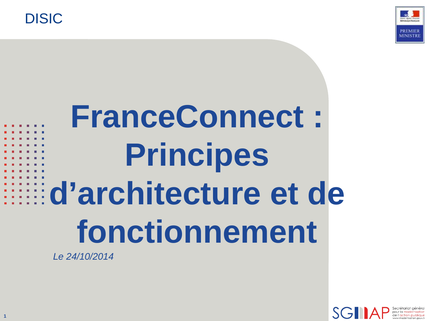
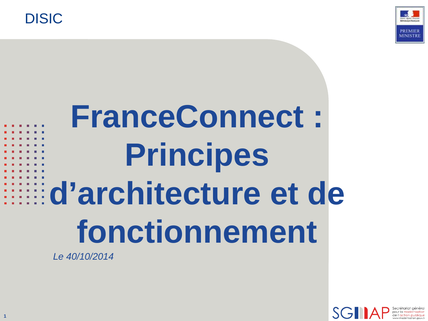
24/10/2014: 24/10/2014 -> 40/10/2014 (90, 257)
